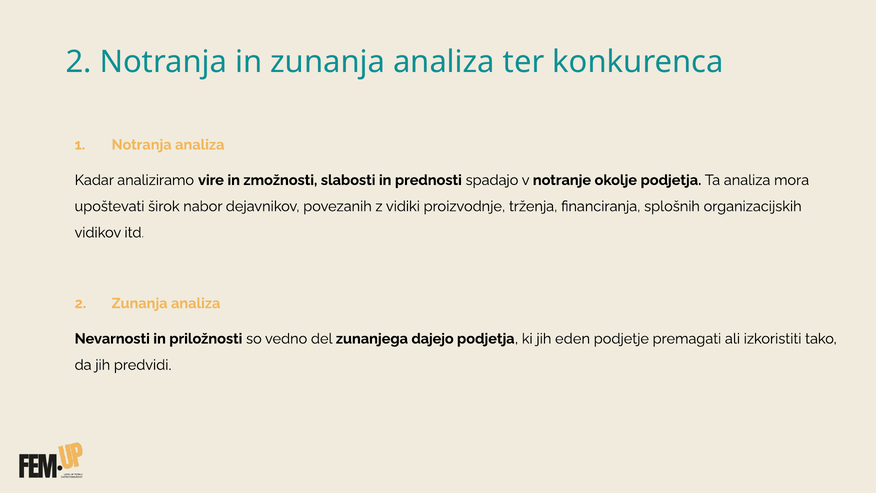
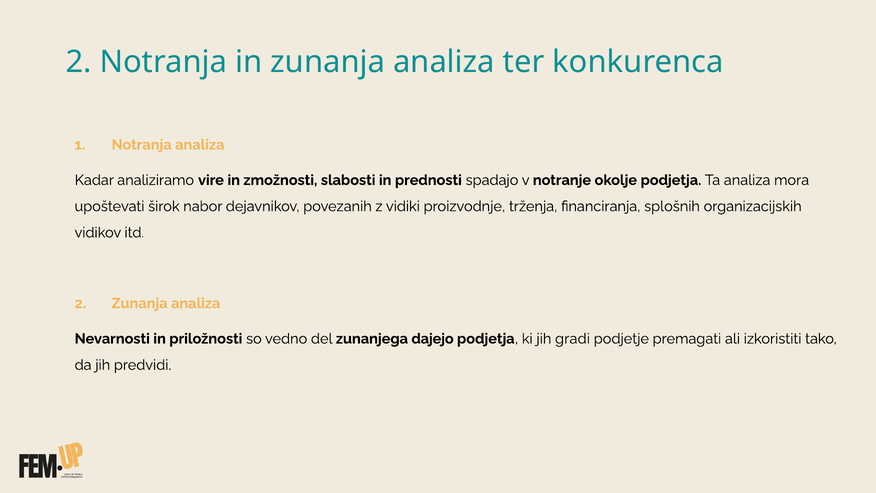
eden: eden -> gradi (573, 339)
